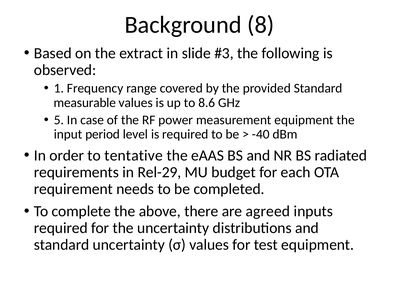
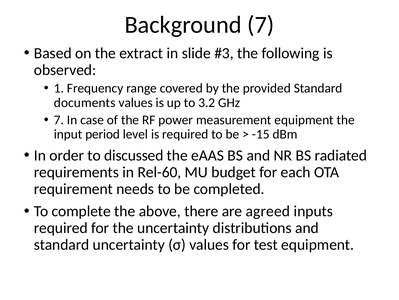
Background 8: 8 -> 7 (261, 25)
measurable: measurable -> documents (85, 102)
8.6: 8.6 -> 3.2 (207, 102)
5: 5 -> 7 (59, 120)
-40: -40 -> -15 (261, 134)
tentative: tentative -> discussed (134, 155)
Rel-29: Rel-29 -> Rel-60 (159, 172)
